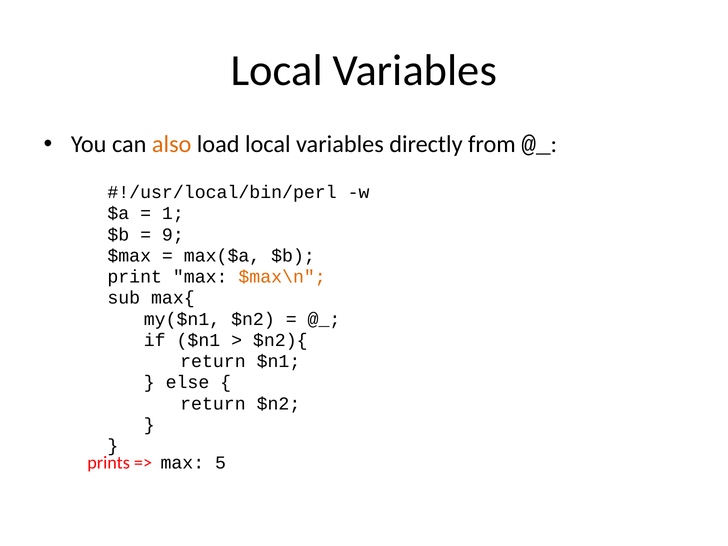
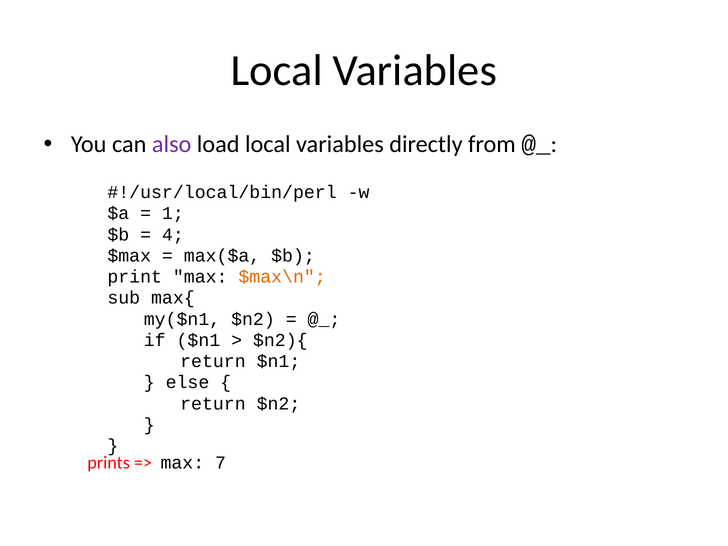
also colour: orange -> purple (172, 144)
9: 9 -> 4 (173, 235)
5: 5 -> 7 (221, 463)
